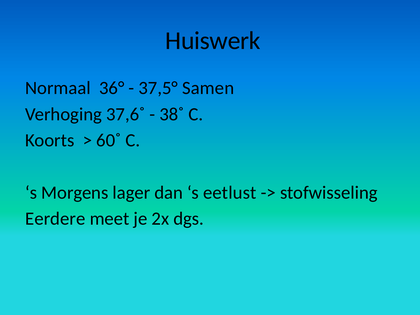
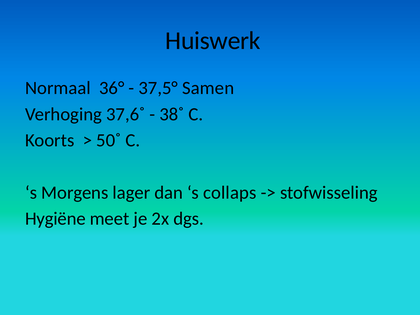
60˚: 60˚ -> 50˚ (109, 140)
eetlust: eetlust -> collaps (230, 193)
Eerdere: Eerdere -> Hygiëne (55, 219)
